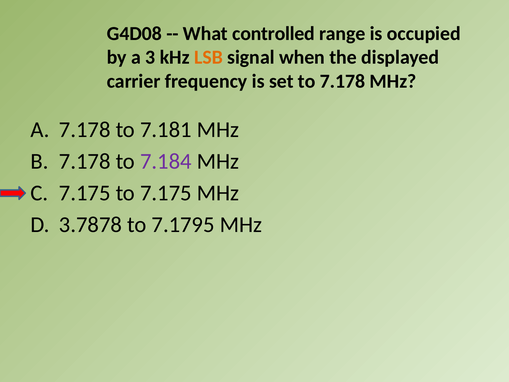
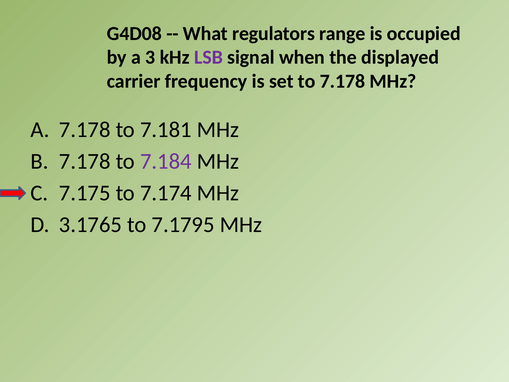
controlled: controlled -> regulators (274, 34)
LSB colour: orange -> purple (208, 57)
to 7.175: 7.175 -> 7.174 (166, 193)
3.7878: 3.7878 -> 3.1765 (90, 225)
